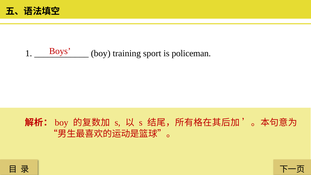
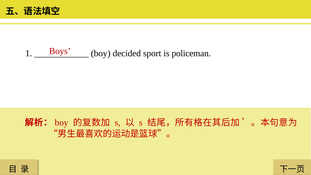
training: training -> decided (127, 53)
